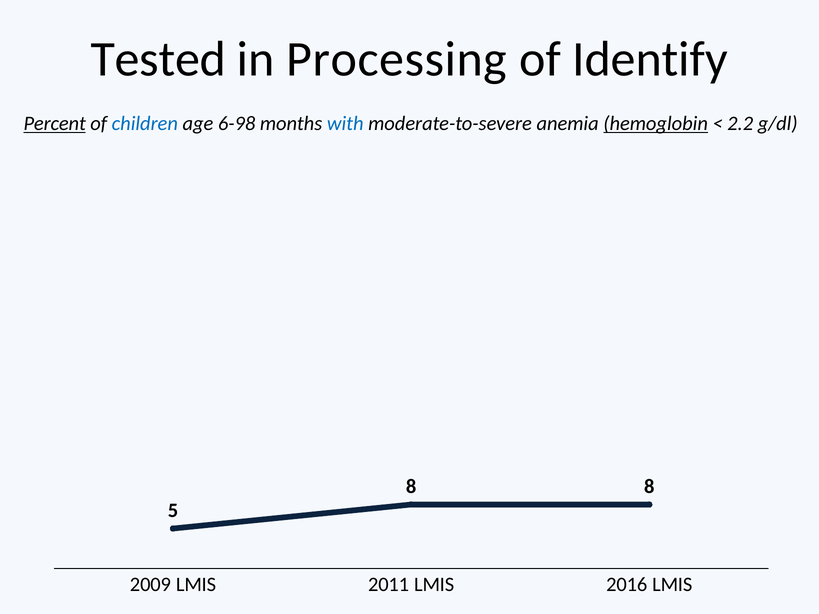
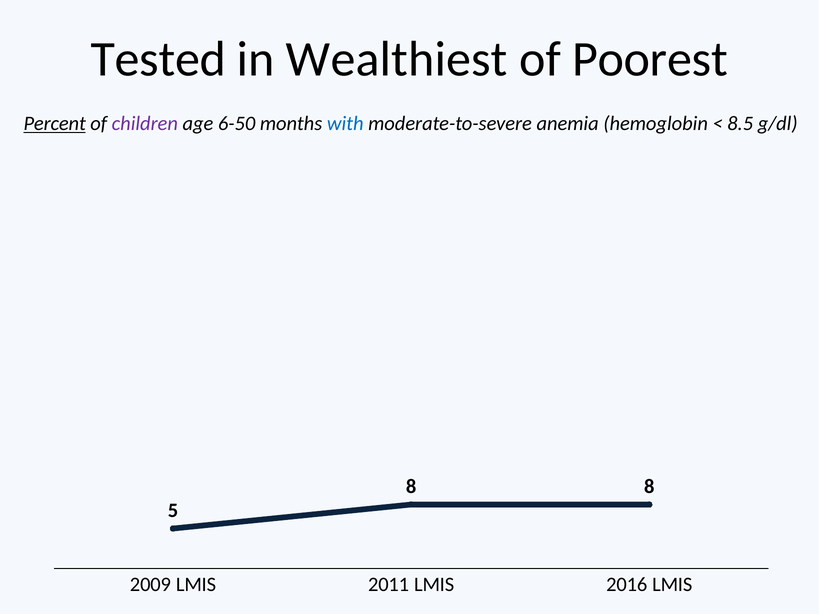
Processing: Processing -> Wealthiest (397, 59)
Identify: Identify -> Poorest (650, 59)
children colour: blue -> purple (145, 124)
6-98: 6-98 -> 6-50 (237, 124)
hemoglobin underline: present -> none (656, 124)
2.2: 2.2 -> 8.5 (740, 124)
